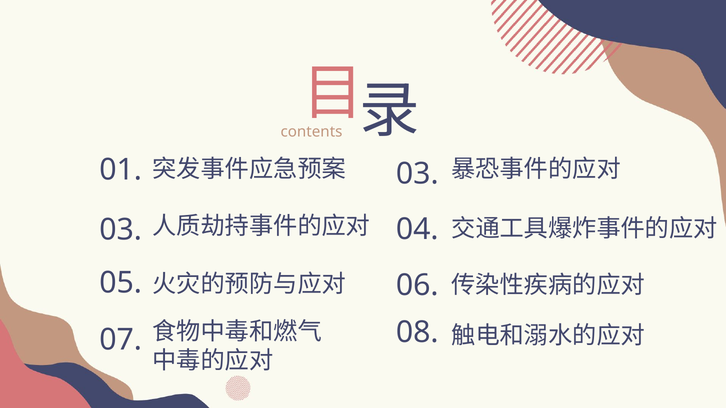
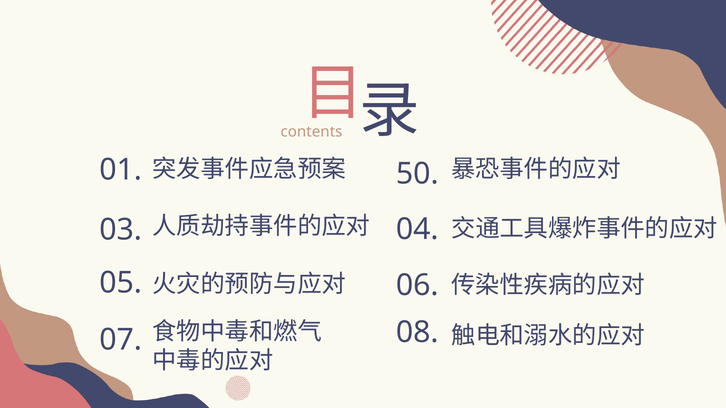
03: 03 -> 50 (417, 174)
